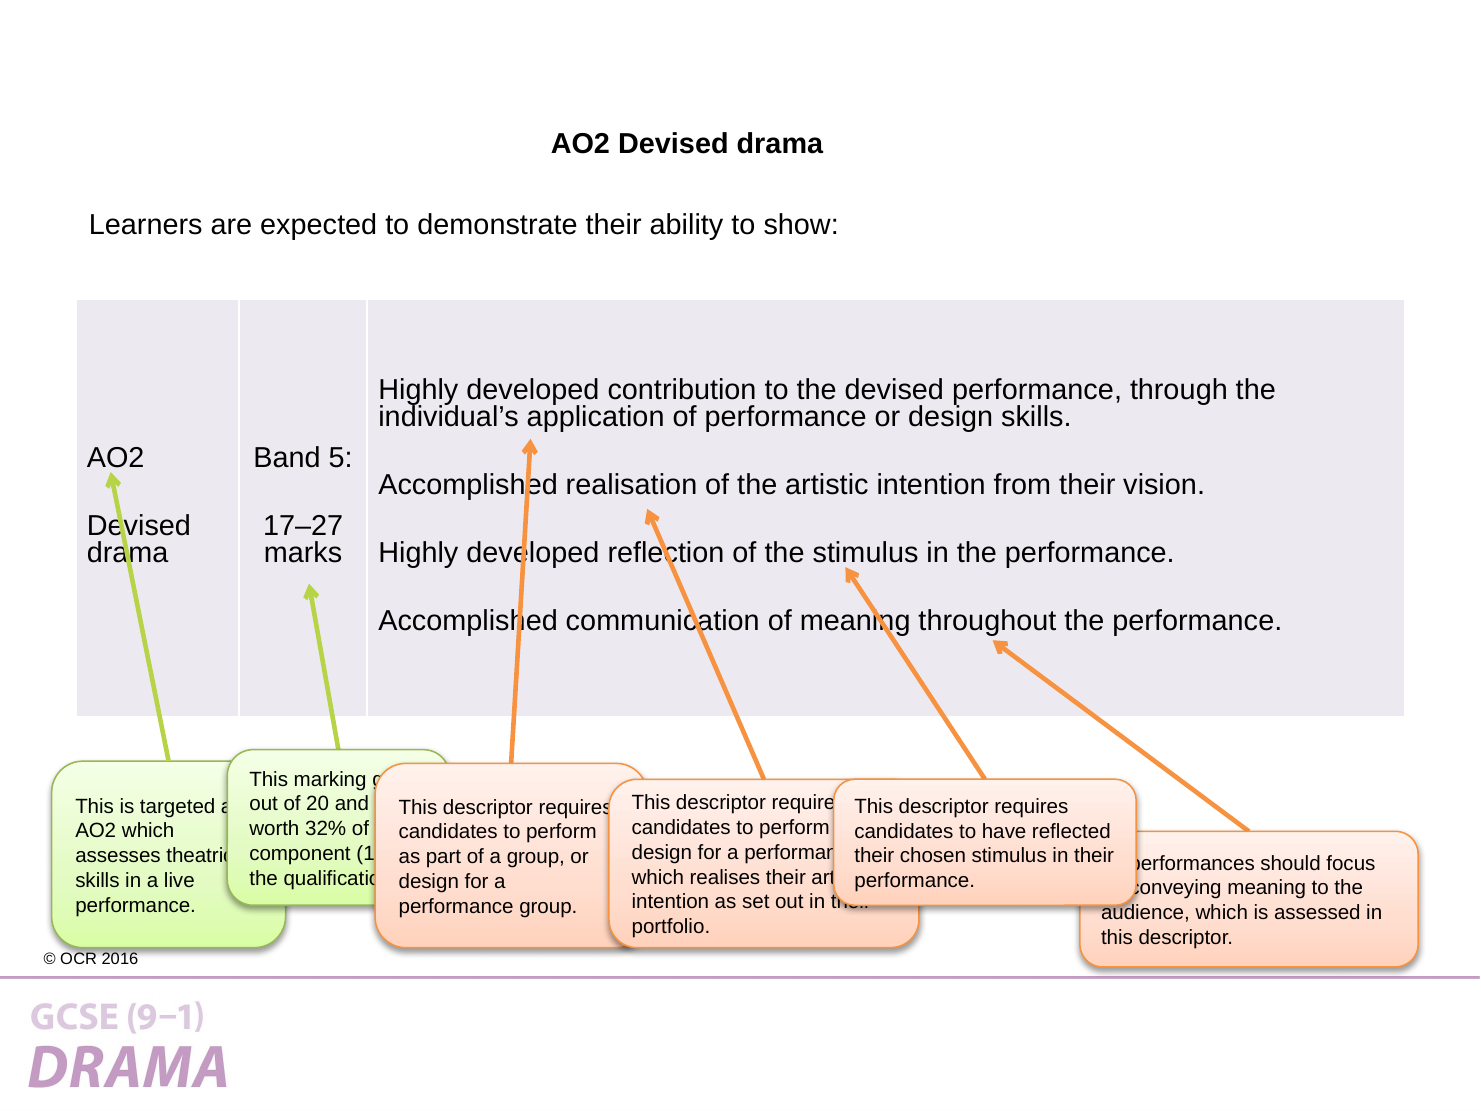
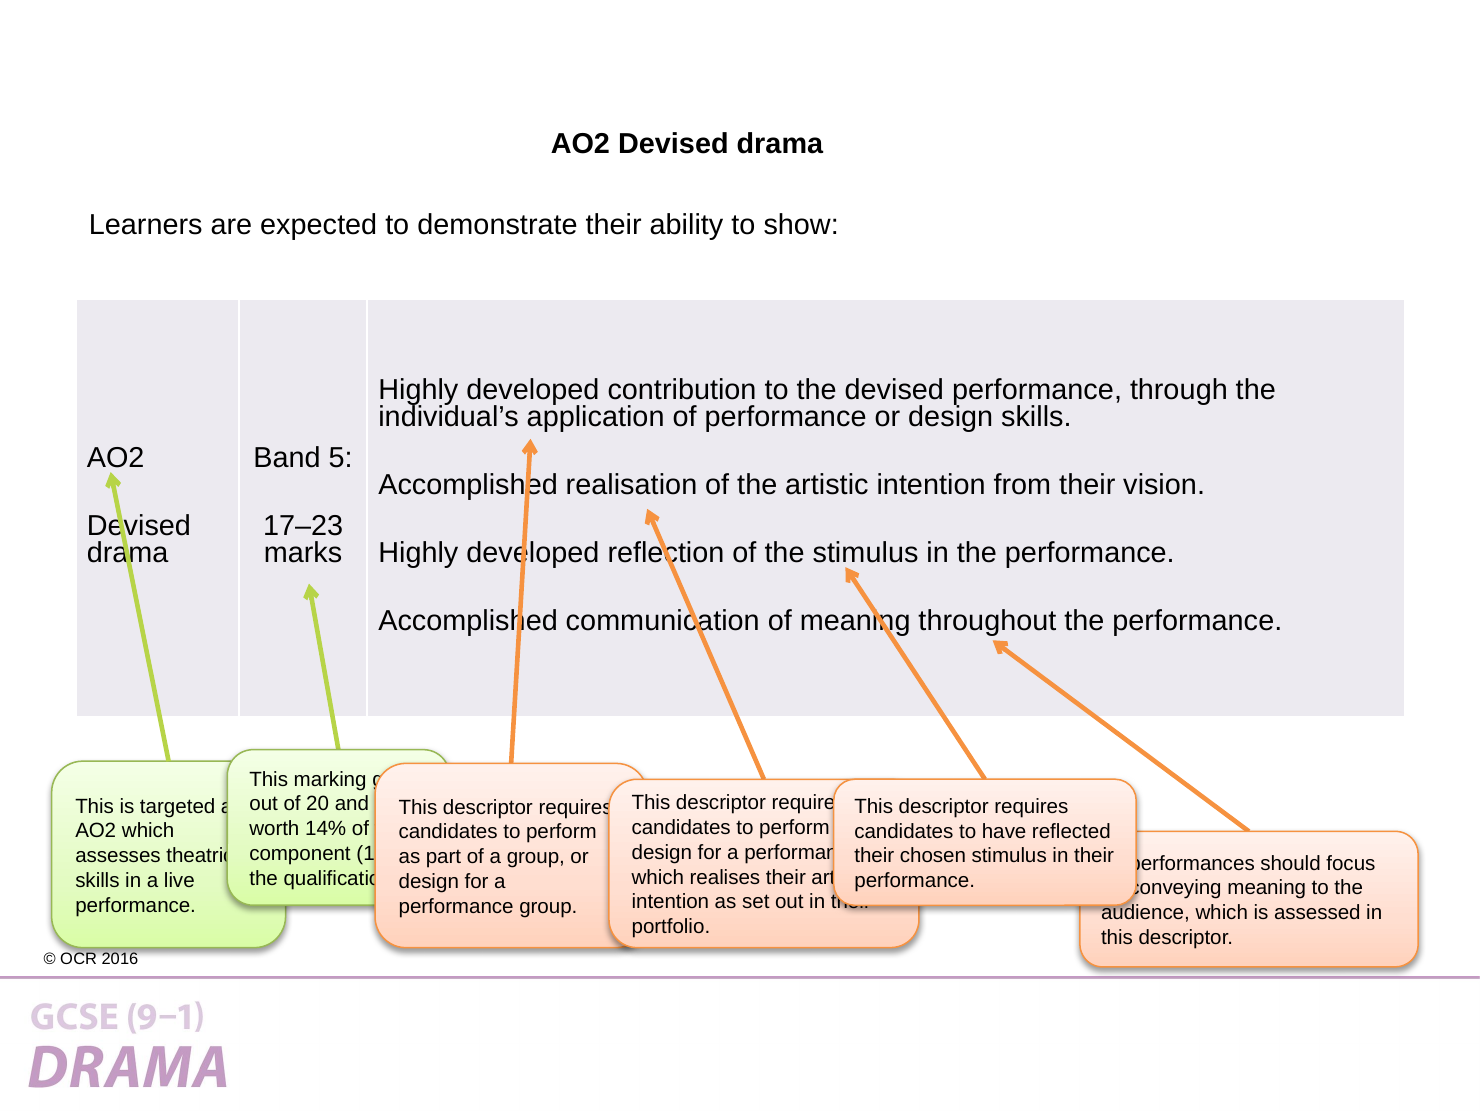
17–27: 17–27 -> 17–23 (303, 526)
32%: 32% -> 14% (326, 829)
